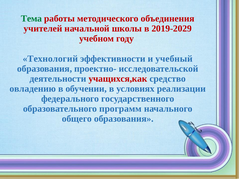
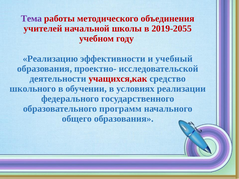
Тема colour: green -> purple (31, 19)
2019-2029: 2019-2029 -> 2019-2055 (172, 29)
Технологий: Технологий -> Реализацию (50, 59)
овладению: овладению -> школьного (33, 89)
